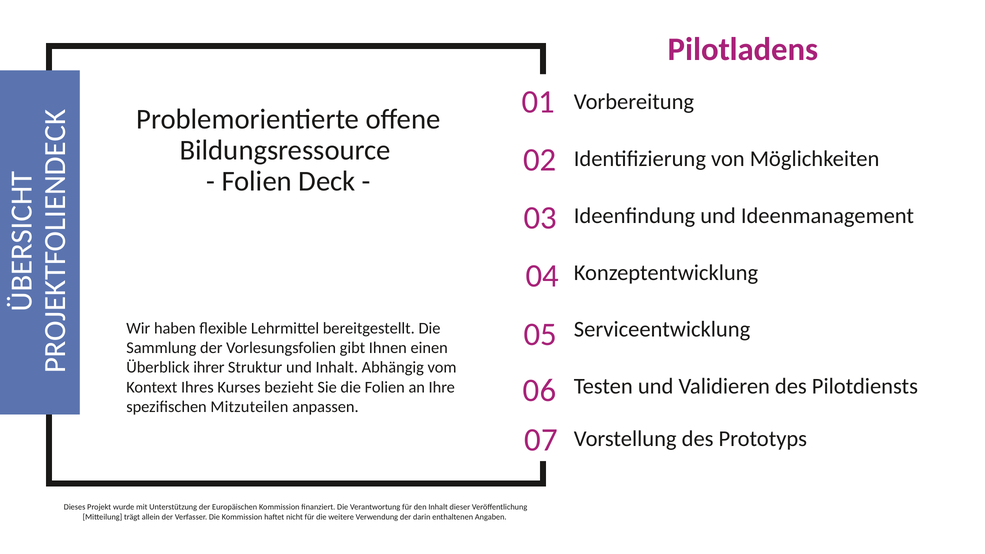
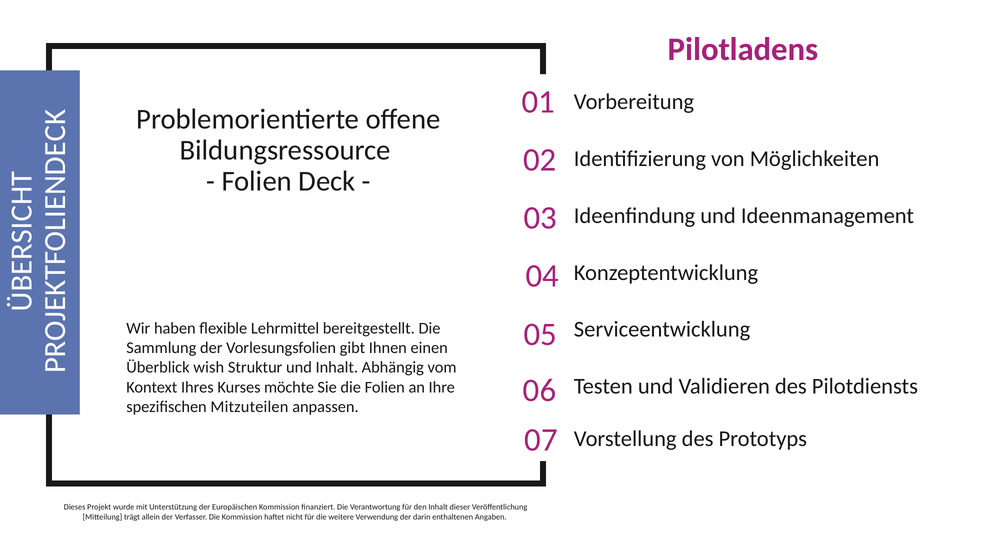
ihrer: ihrer -> wish (209, 368)
bezieht: bezieht -> möchte (289, 387)
